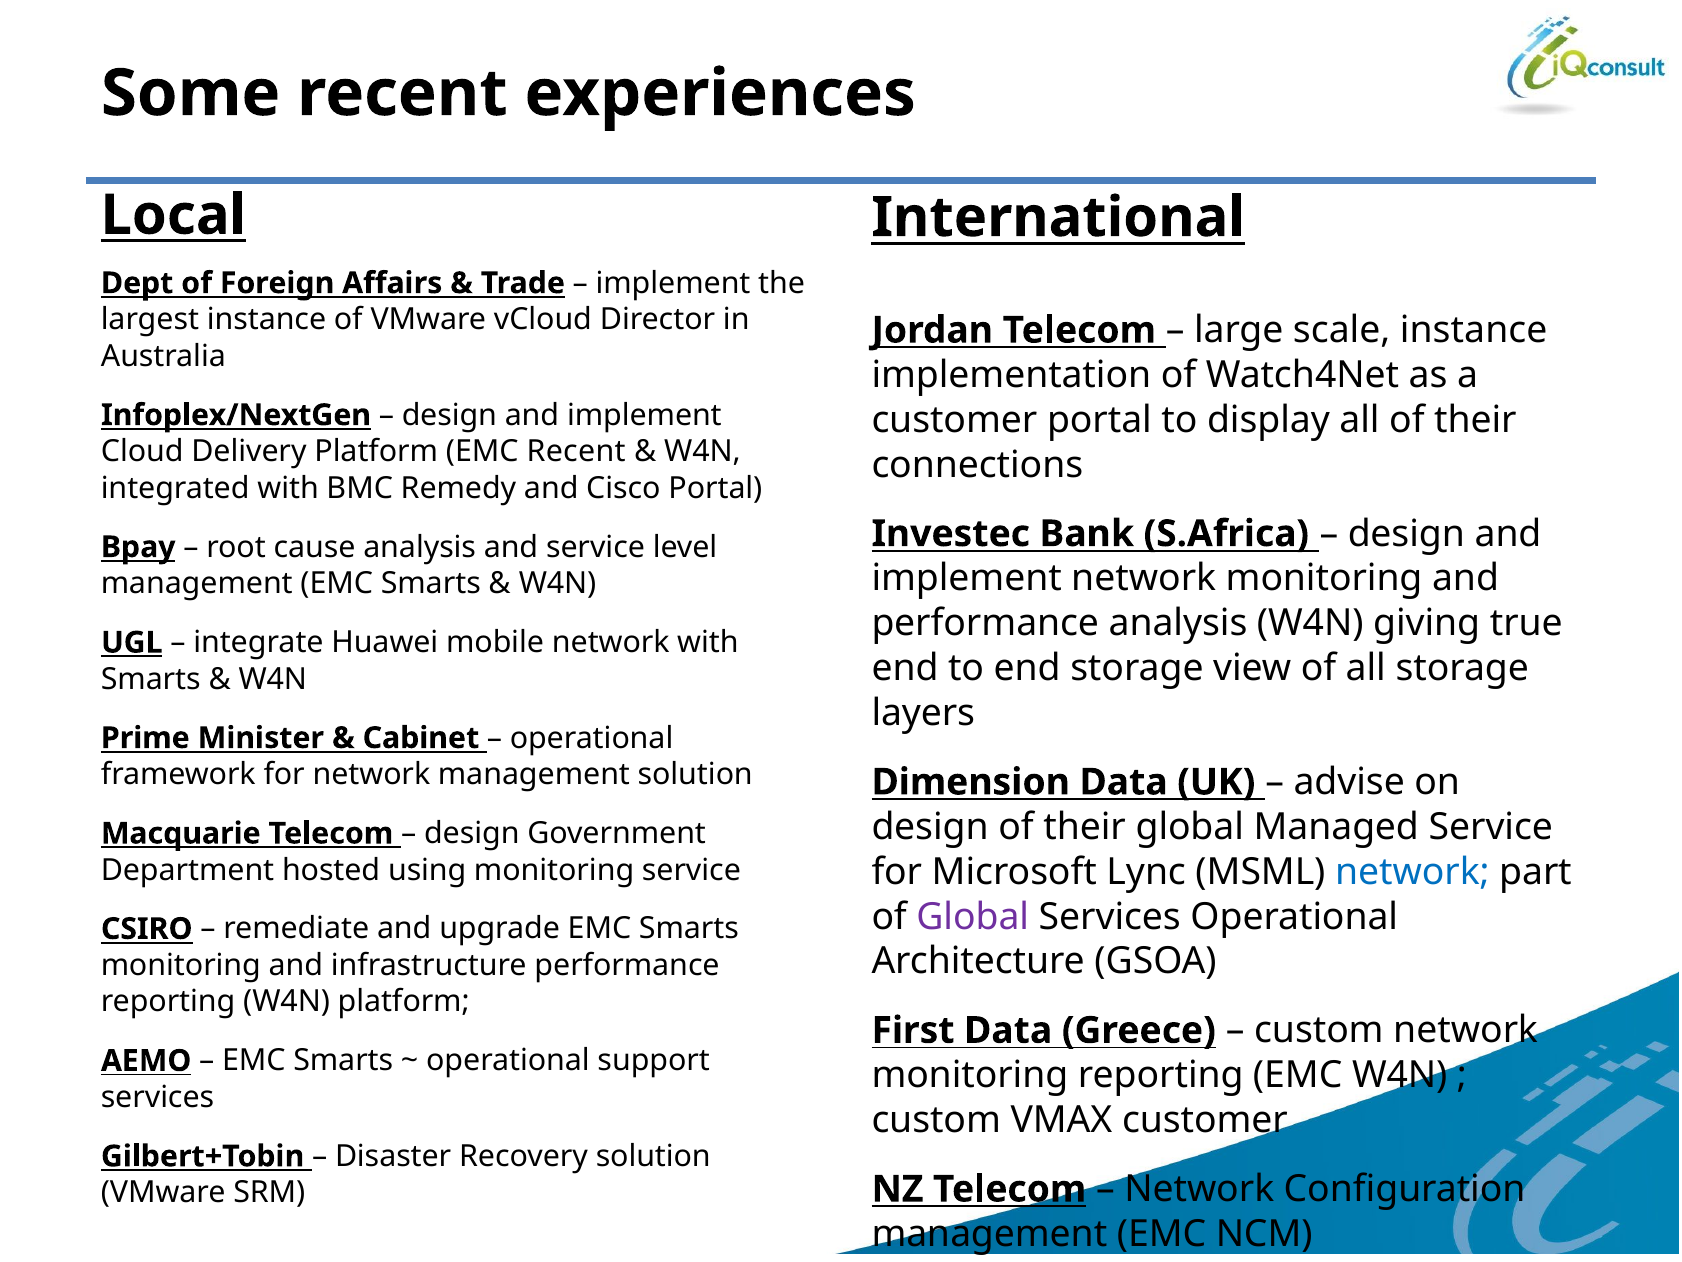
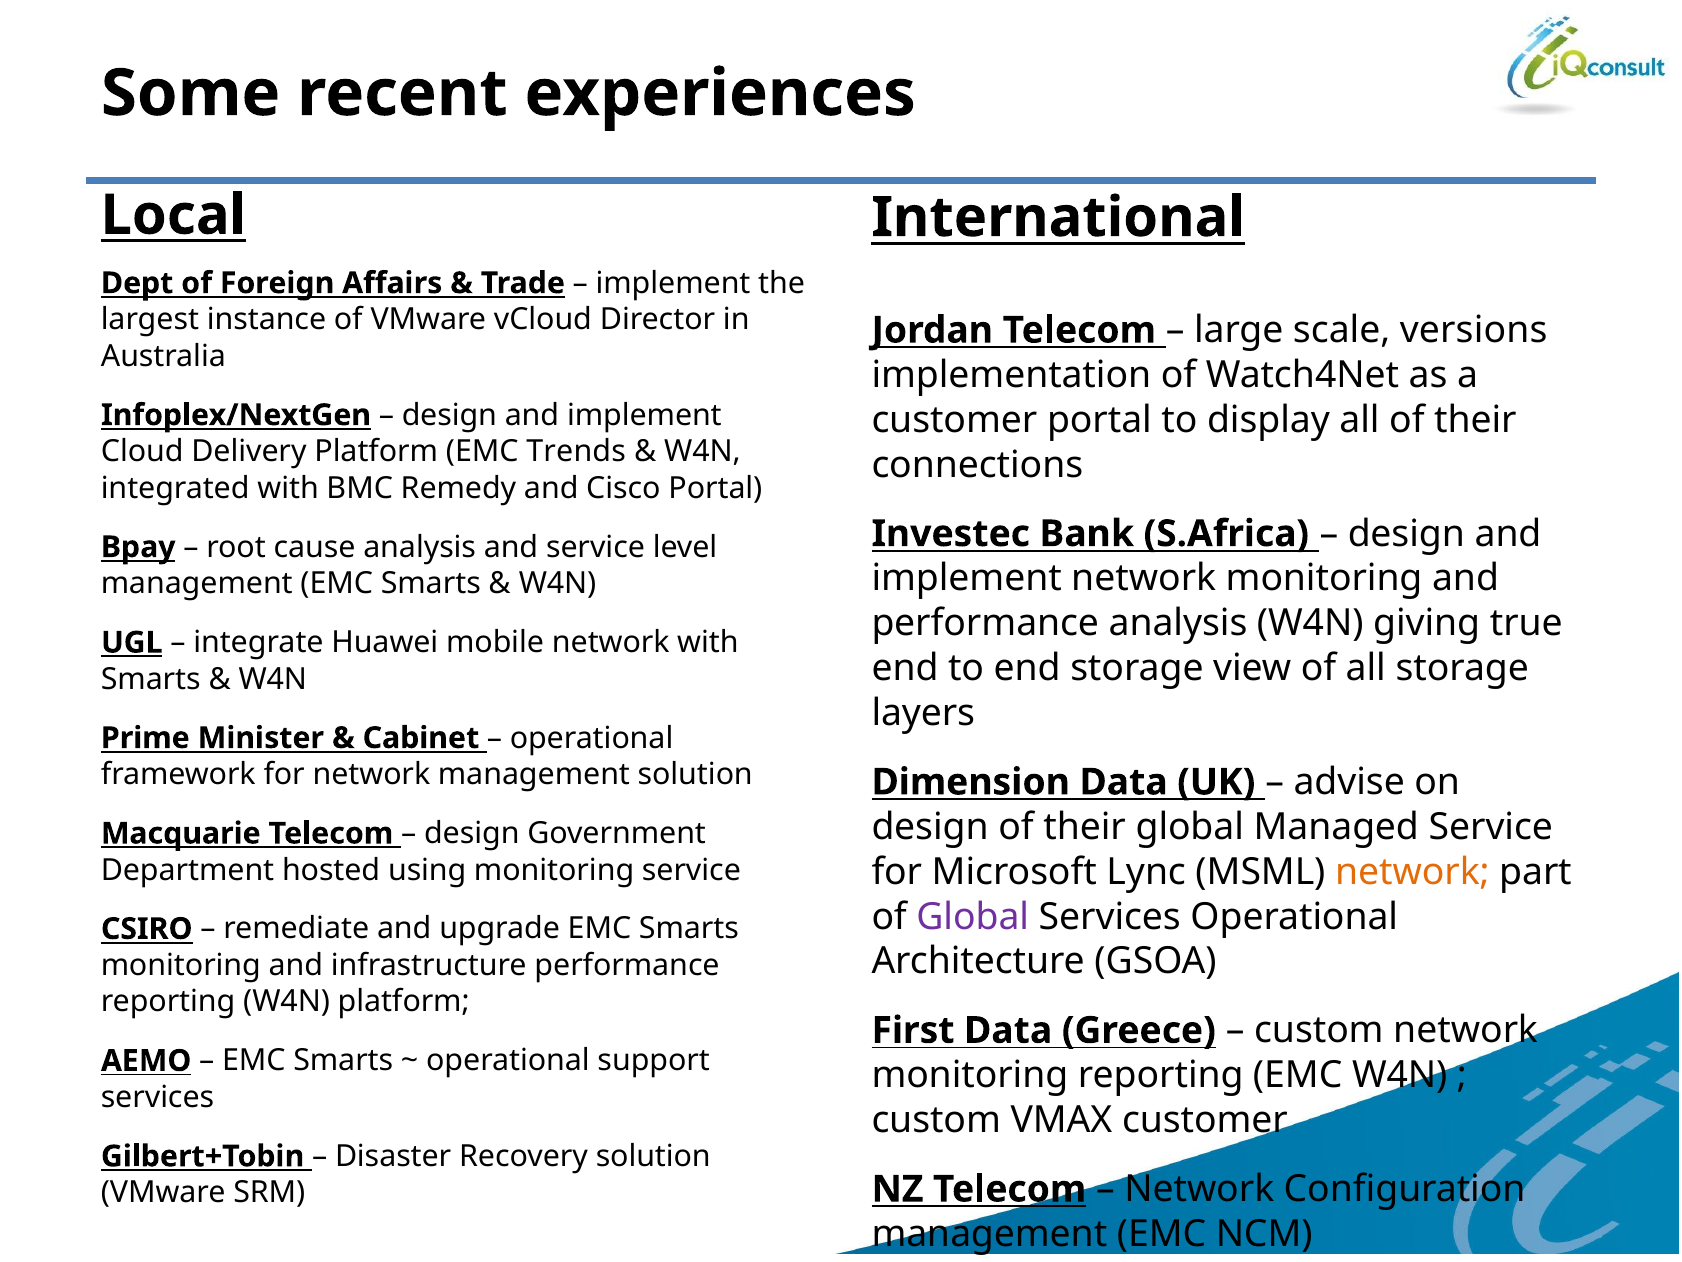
scale instance: instance -> versions (1474, 330)
EMC Recent: Recent -> Trends (576, 451)
network colour: blue -> orange (1412, 872)
